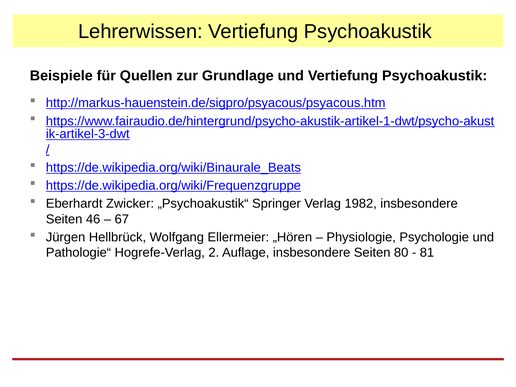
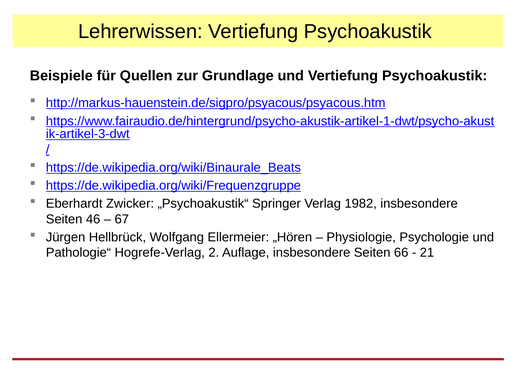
80: 80 -> 66 (401, 253)
81: 81 -> 21 (427, 253)
